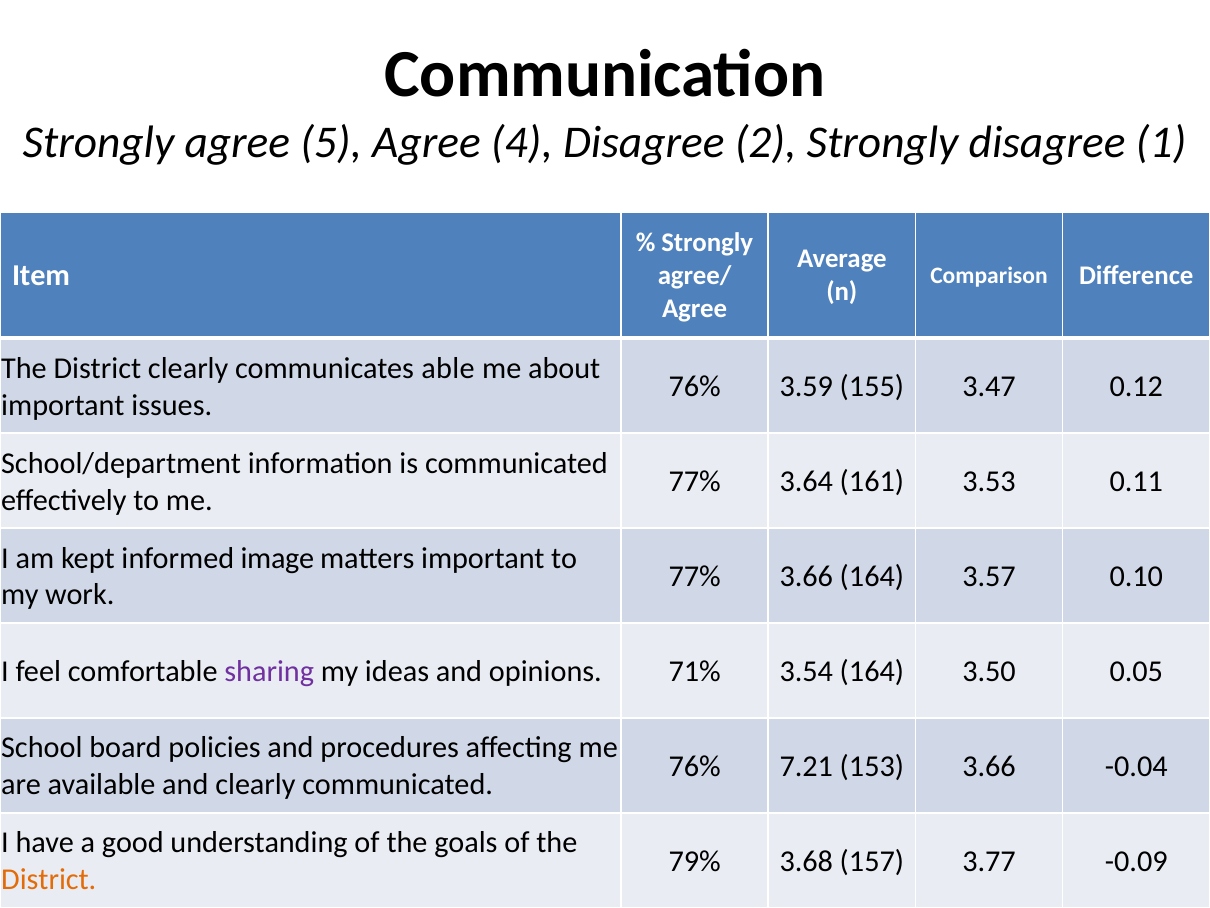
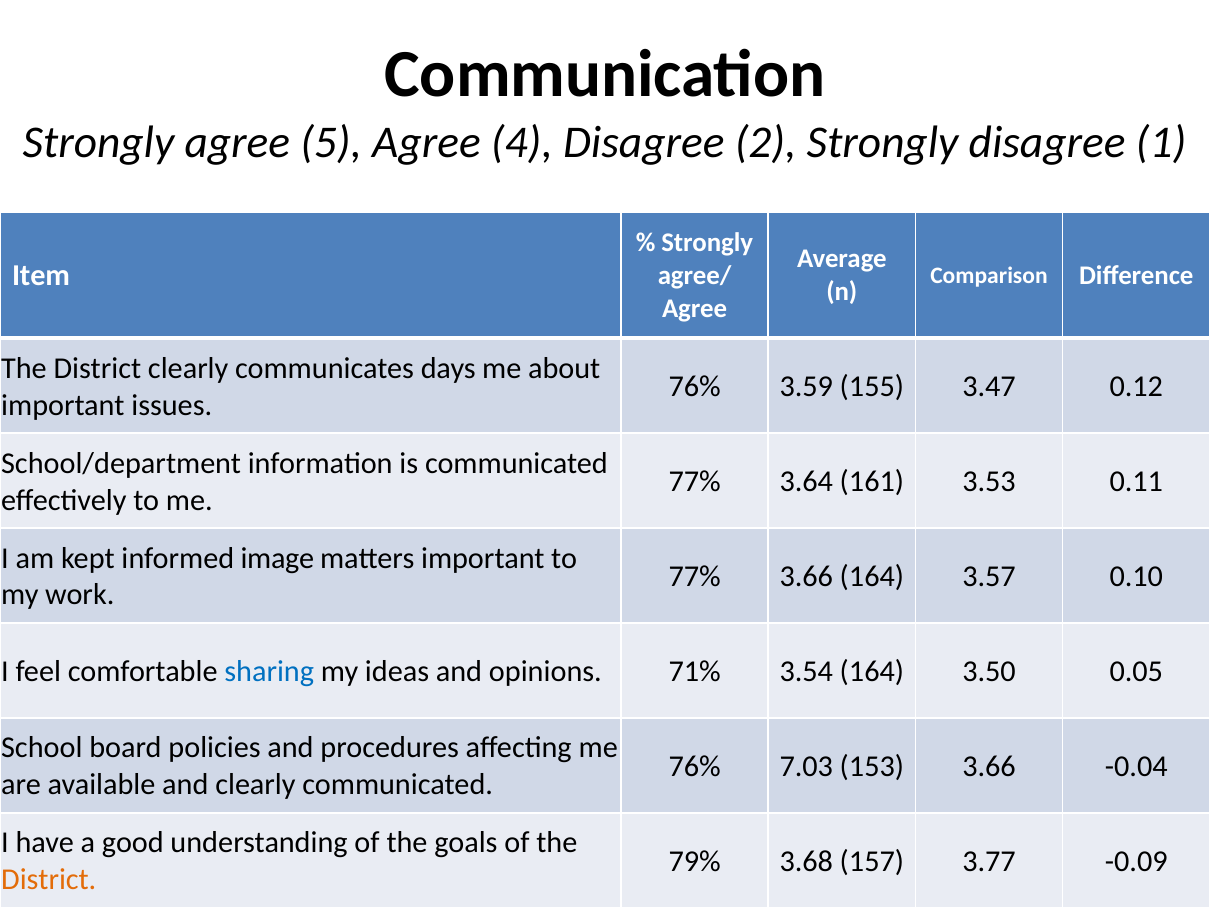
able: able -> days (448, 368)
sharing colour: purple -> blue (269, 671)
7.21: 7.21 -> 7.03 (806, 766)
